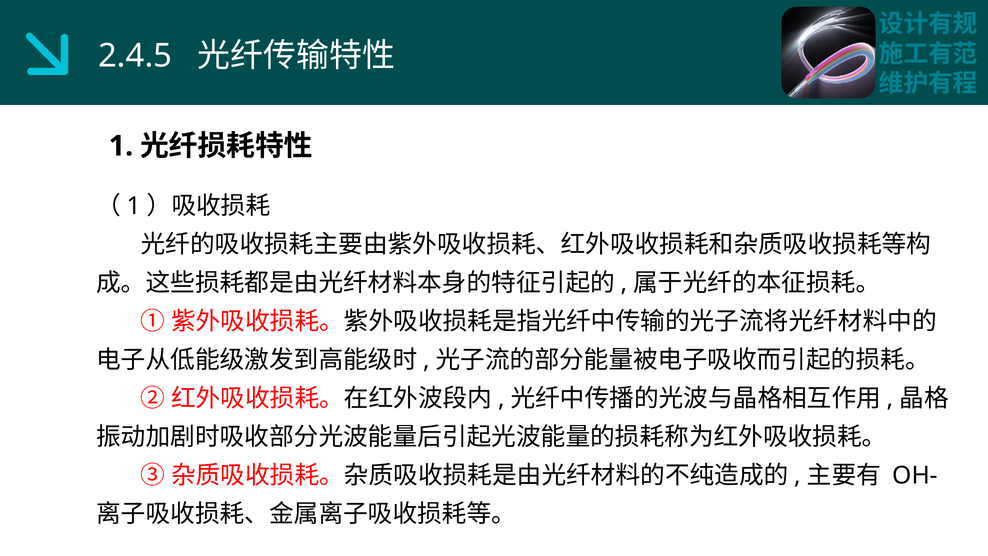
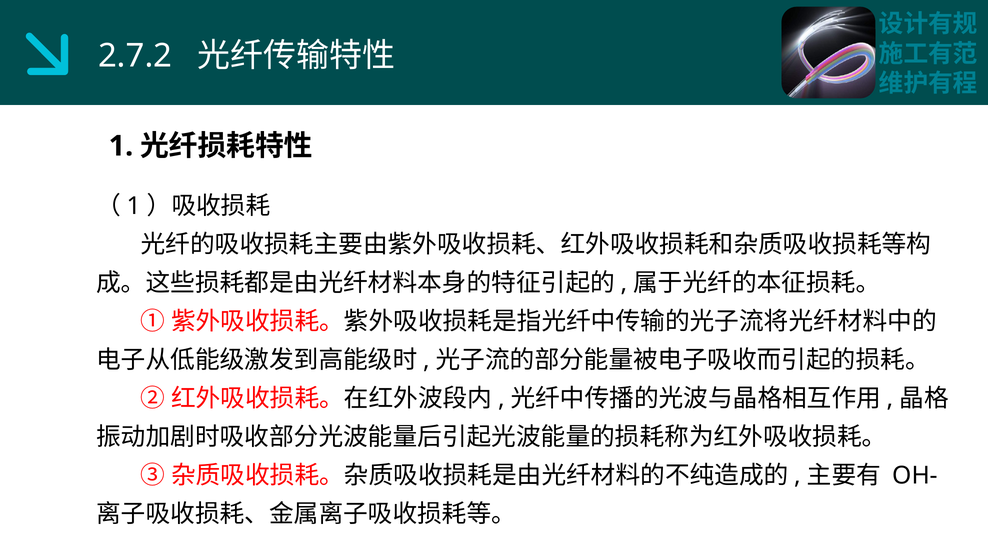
2.4.5: 2.4.5 -> 2.7.2 (135, 56)
